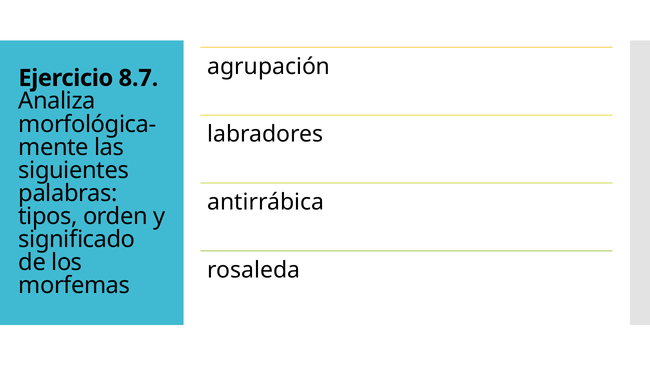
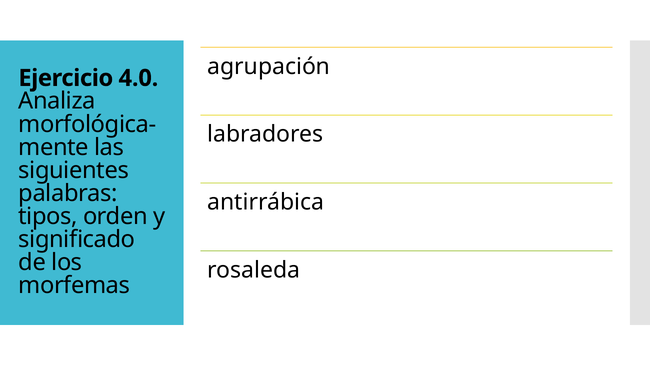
8.7: 8.7 -> 4.0 (138, 78)
